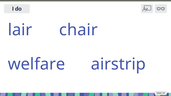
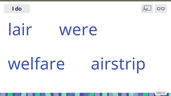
chair: chair -> were (78, 30)
